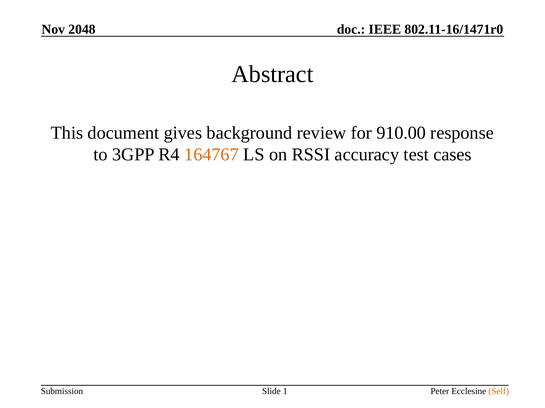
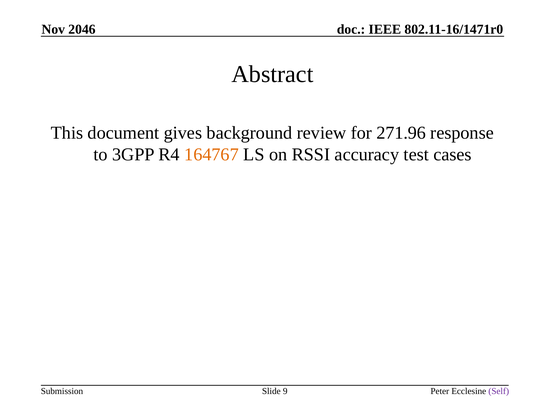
2048: 2048 -> 2046 (82, 29)
910.00: 910.00 -> 271.96 (401, 133)
1: 1 -> 9 (285, 392)
Self colour: orange -> purple (499, 392)
